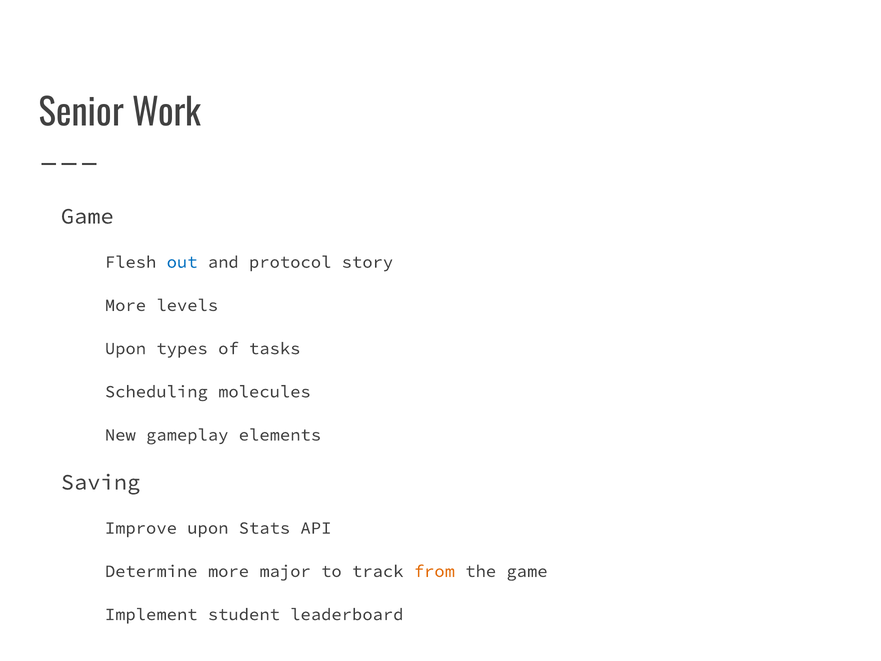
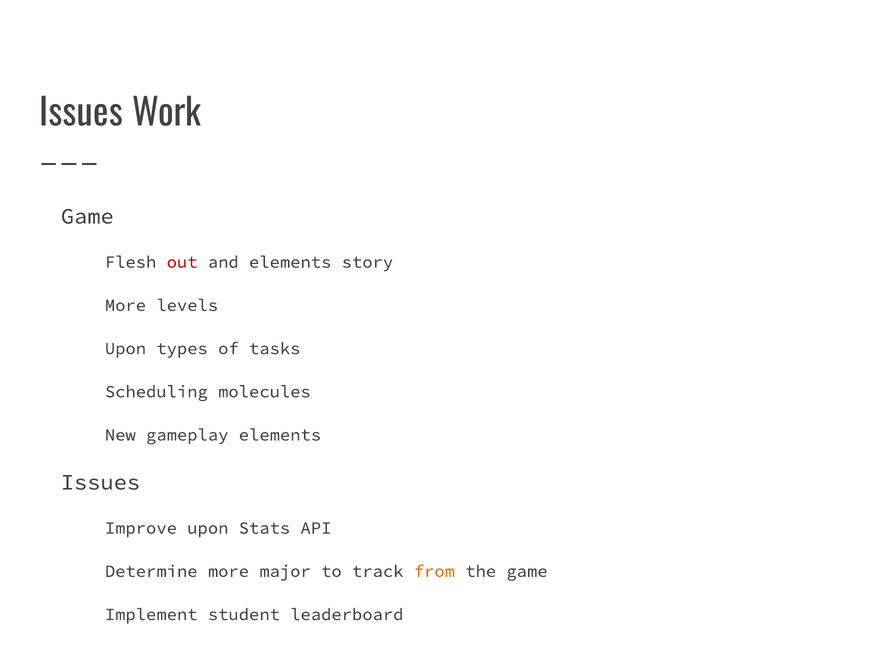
Senior: Senior -> Issues (81, 114)
out colour: blue -> red (182, 262)
and protocol: protocol -> elements (290, 262)
Saving: Saving -> Issues (101, 482)
